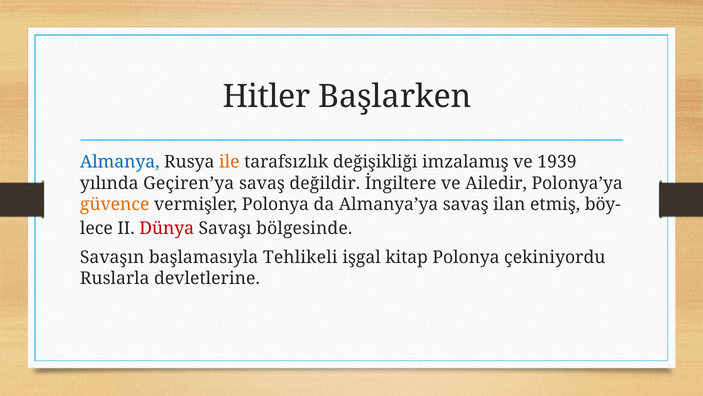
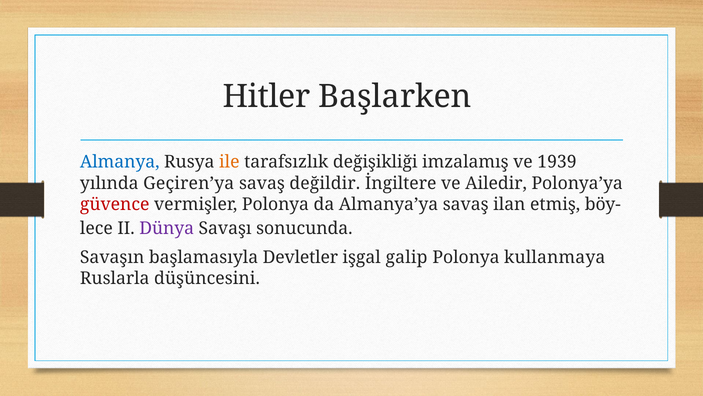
güvence colour: orange -> red (115, 204)
Dünya colour: red -> purple (167, 228)
bölgesinde: bölgesinde -> sonucunda (304, 228)
Tehlikeli: Tehlikeli -> Devletler (300, 257)
kitap: kitap -> galip (407, 257)
çekiniyordu: çekiniyordu -> kullanmaya (555, 257)
devletlerine: devletlerine -> düşüncesini (207, 278)
